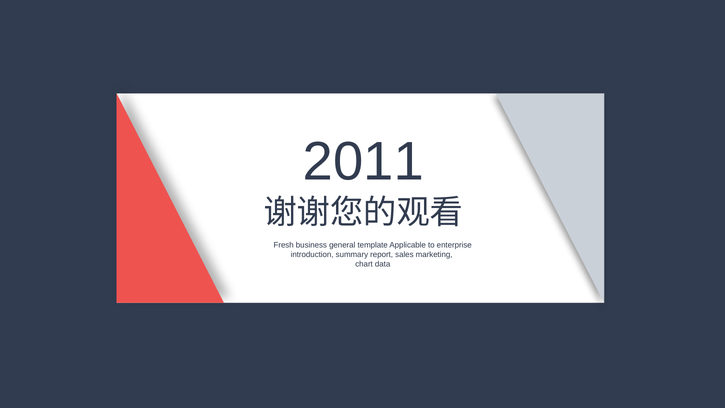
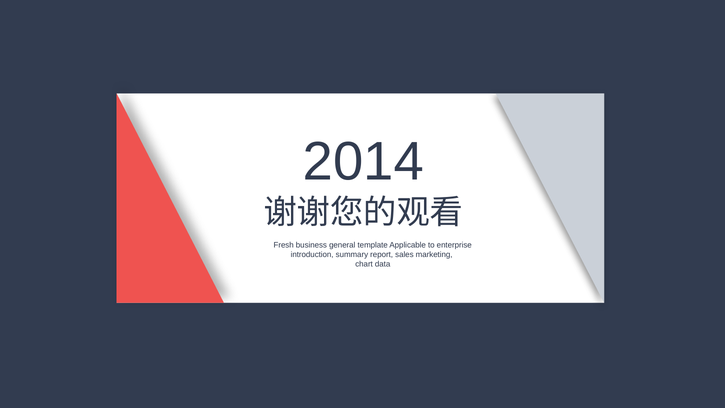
2011: 2011 -> 2014 (363, 162)
